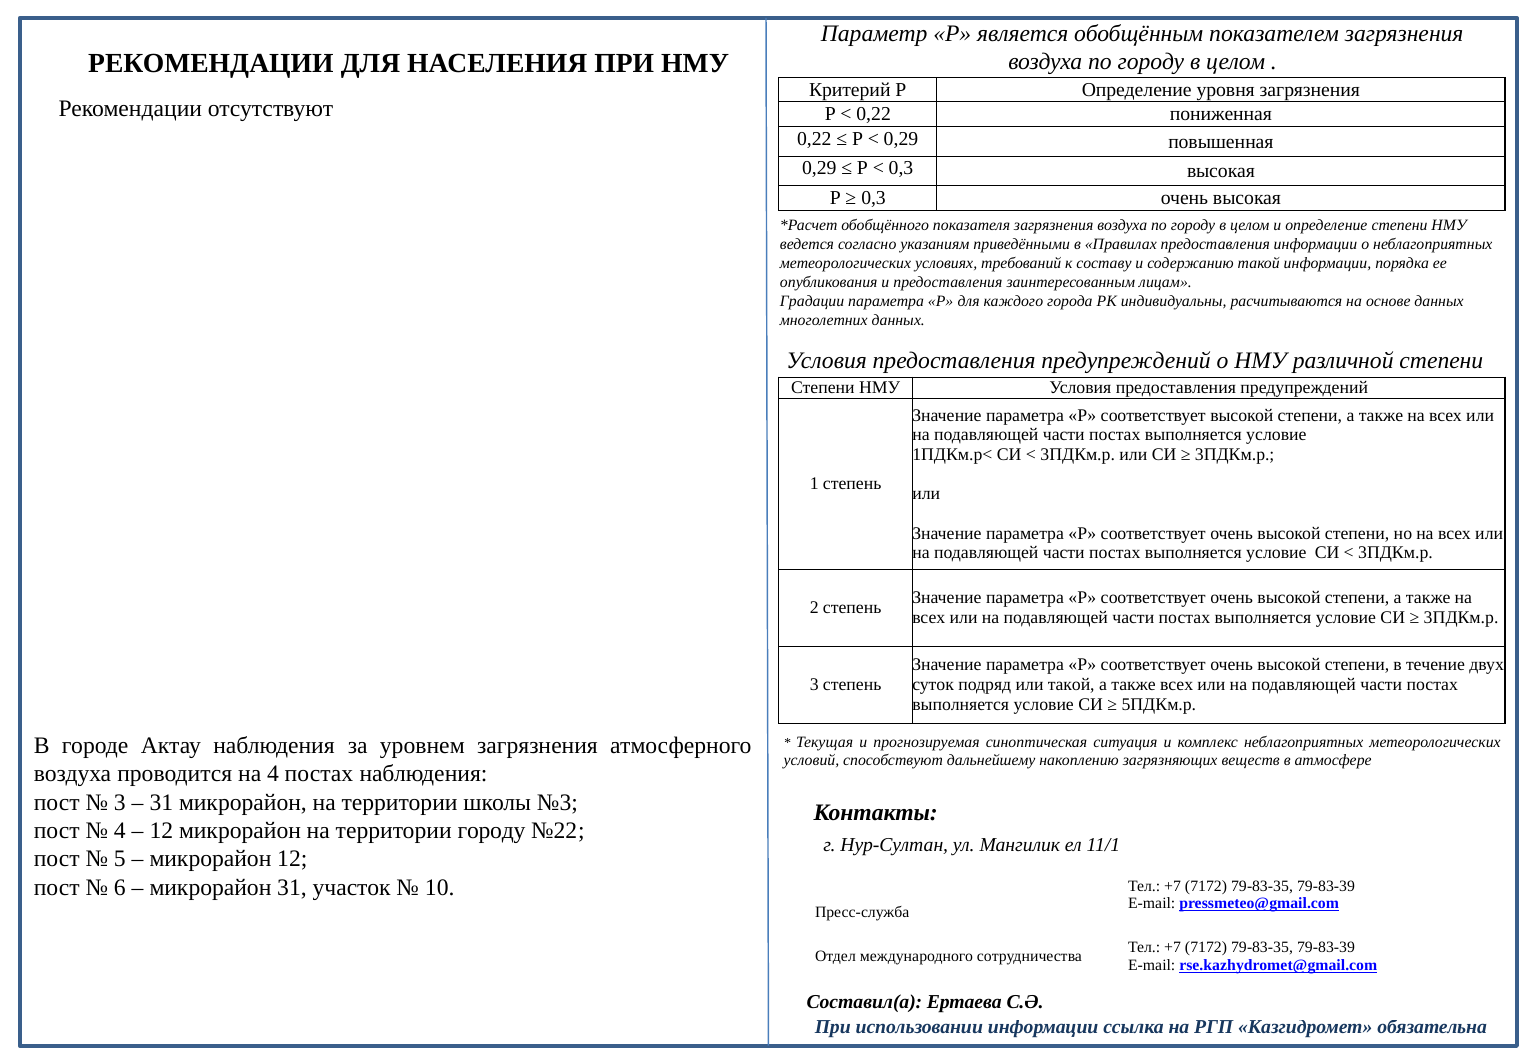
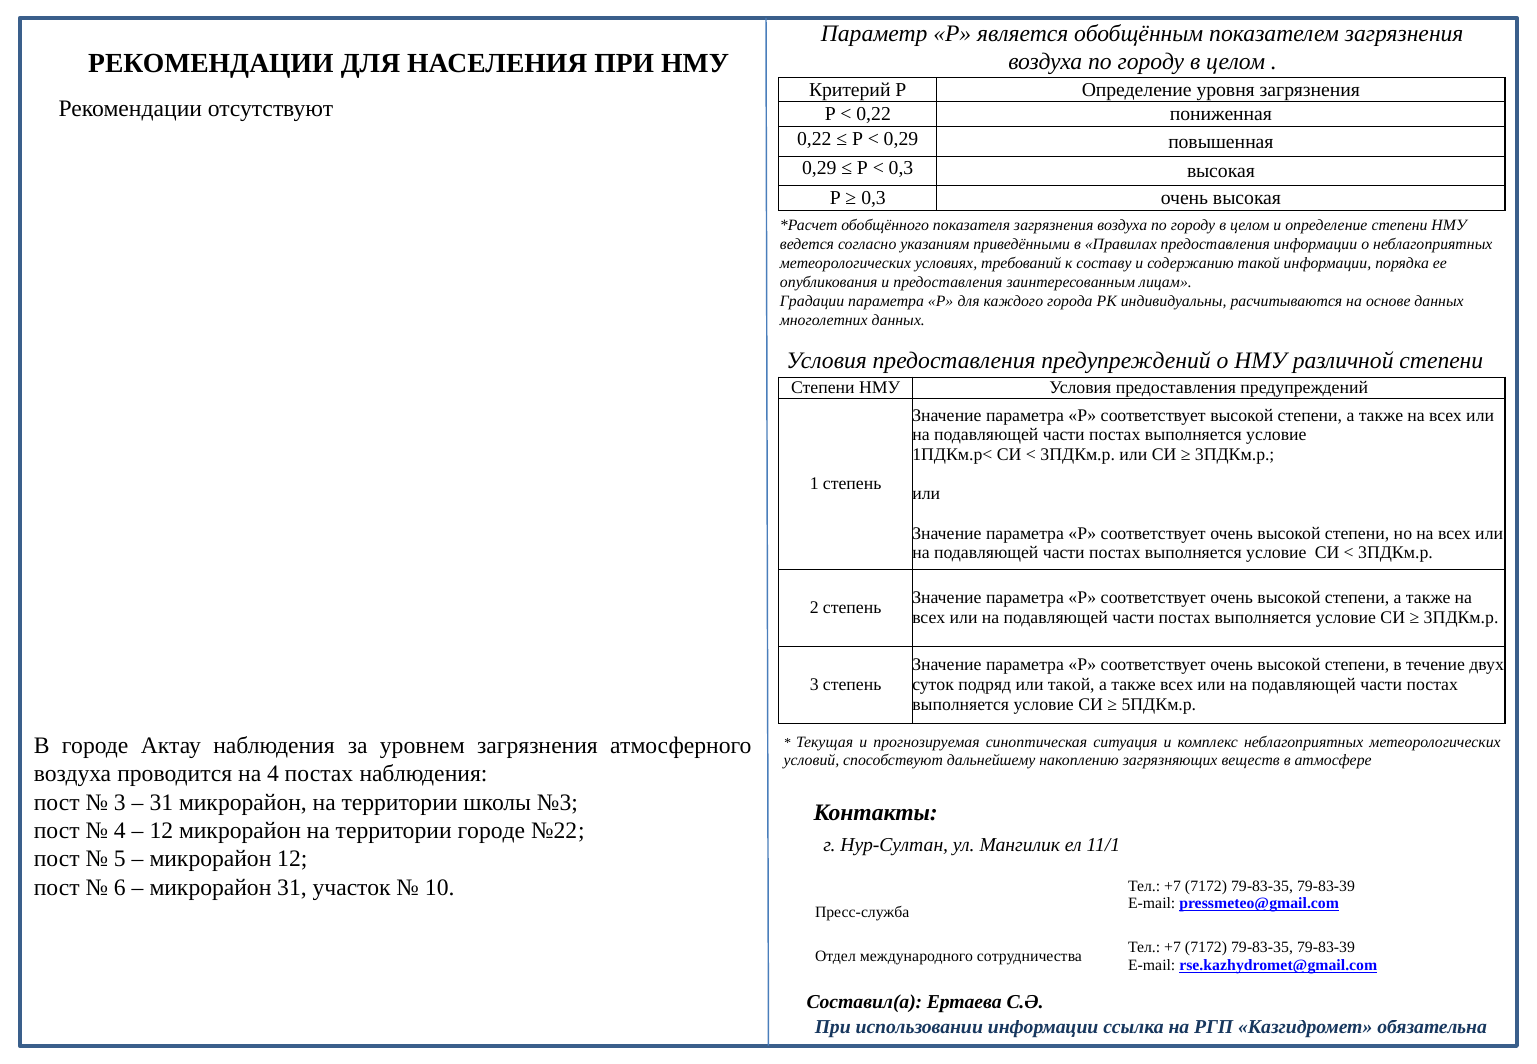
территории городу: городу -> городе (491, 831)
